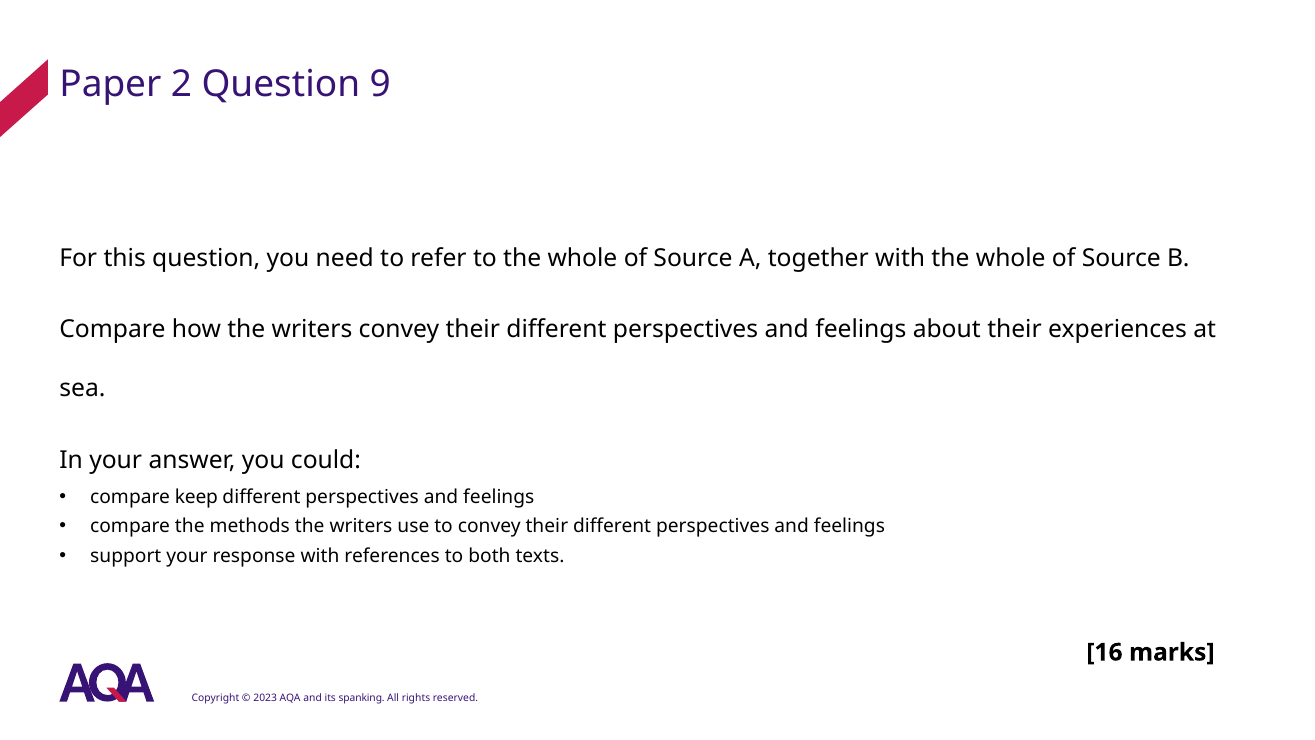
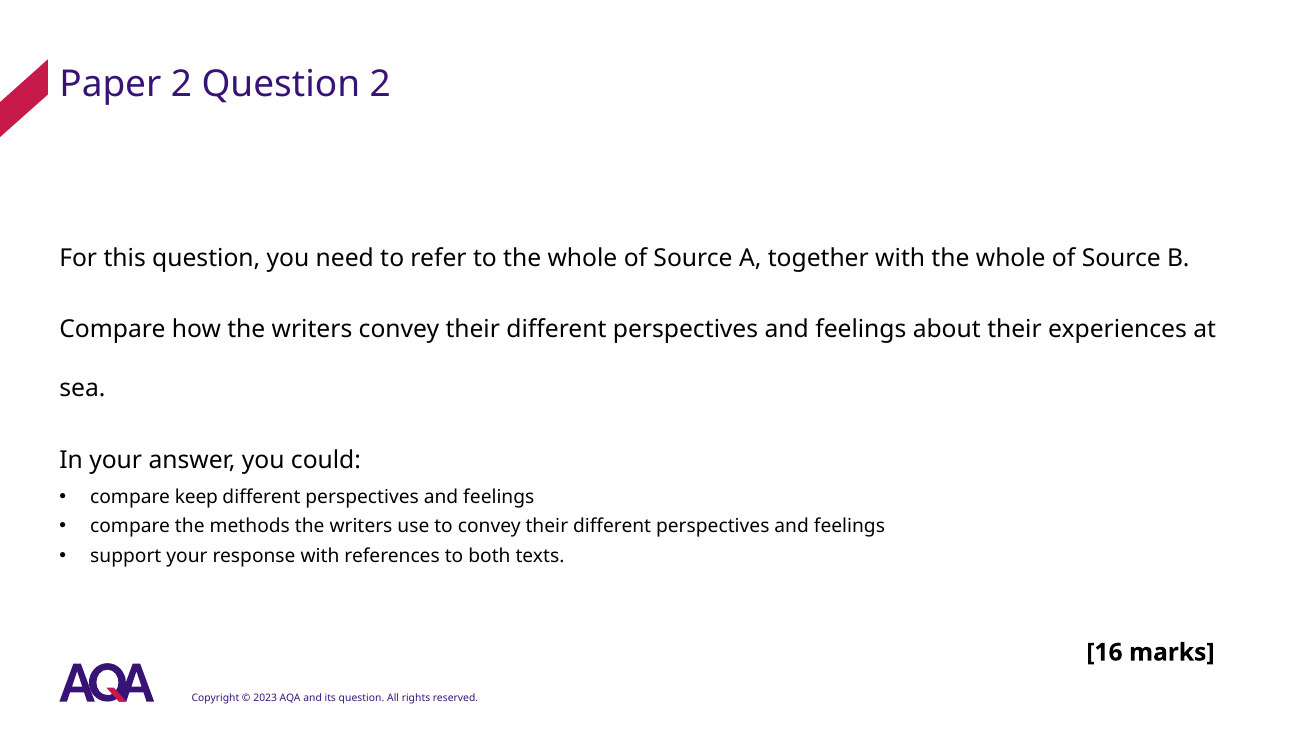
Question 9: 9 -> 2 (380, 84)
its spanking: spanking -> question (362, 698)
